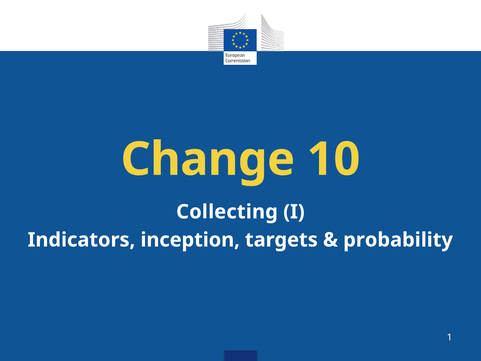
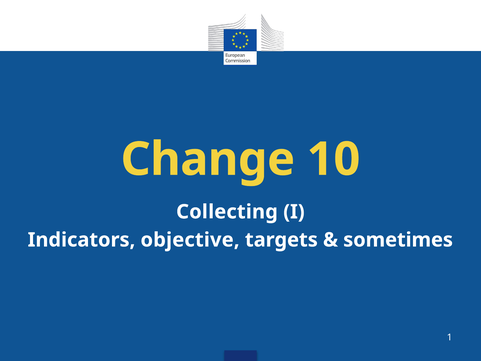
inception: inception -> objective (190, 240)
probability: probability -> sometimes (398, 240)
